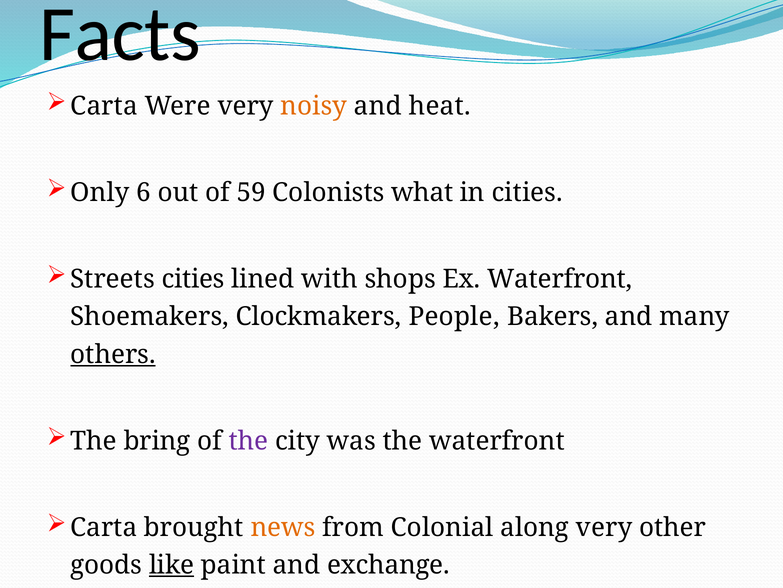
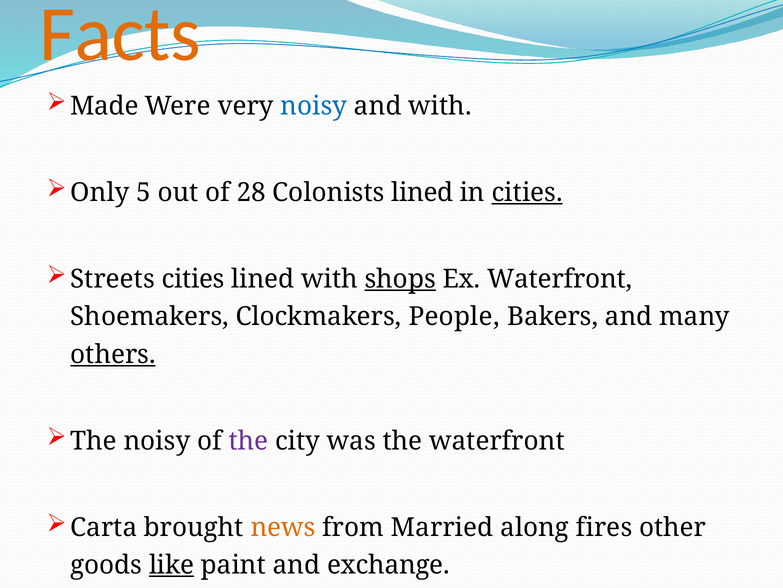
Facts colour: black -> orange (120, 34)
Carta: Carta -> Made (104, 106)
noisy colour: orange -> blue (314, 106)
and heat: heat -> with (440, 106)
6: 6 -> 5 (143, 192)
59: 59 -> 28 (251, 192)
Colonists what: what -> lined (422, 192)
cities underline: none -> present (527, 192)
shops underline: none -> present (400, 279)
The bring: bring -> noisy (157, 440)
Colonial: Colonial -> Married (442, 527)
along very: very -> fires (604, 527)
